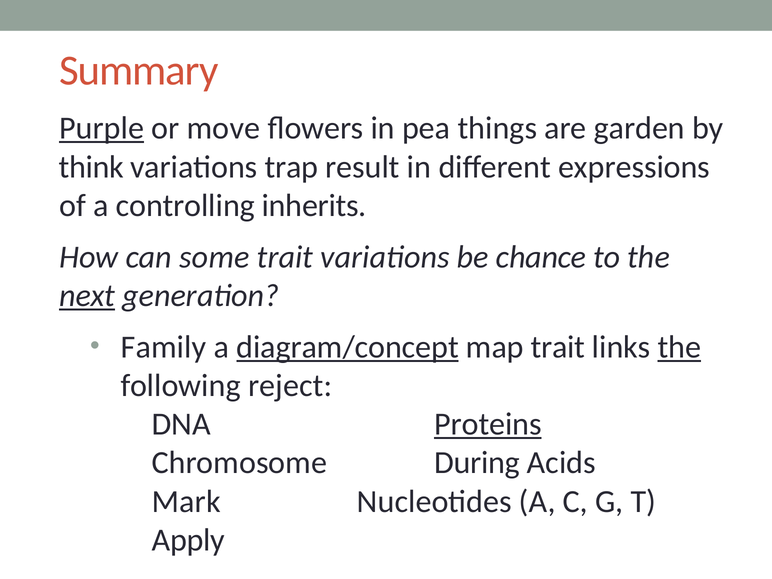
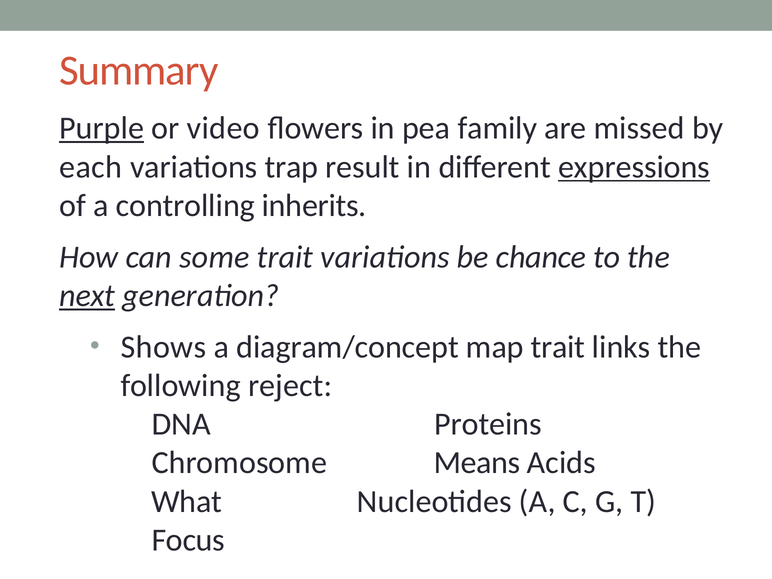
move: move -> video (223, 128)
things: things -> family (497, 128)
garden: garden -> missed (639, 128)
think: think -> each (91, 167)
expressions underline: none -> present (634, 167)
Family: Family -> Shows (164, 347)
diagram/concept underline: present -> none (348, 347)
the underline: present -> none (679, 347)
Proteins underline: present -> none (488, 424)
During: During -> Means (477, 463)
Mark: Mark -> What (186, 501)
Apply: Apply -> Focus (188, 540)
